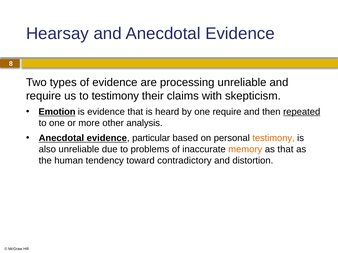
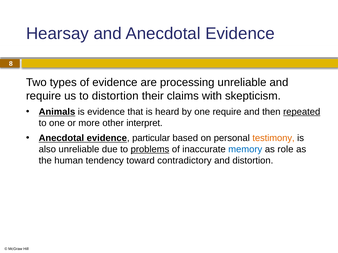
to testimony: testimony -> distortion (115, 96)
Emotion: Emotion -> Animals (57, 112)
analysis: analysis -> interpret (144, 123)
problems underline: none -> present (150, 150)
memory colour: orange -> blue (245, 150)
as that: that -> role (285, 150)
